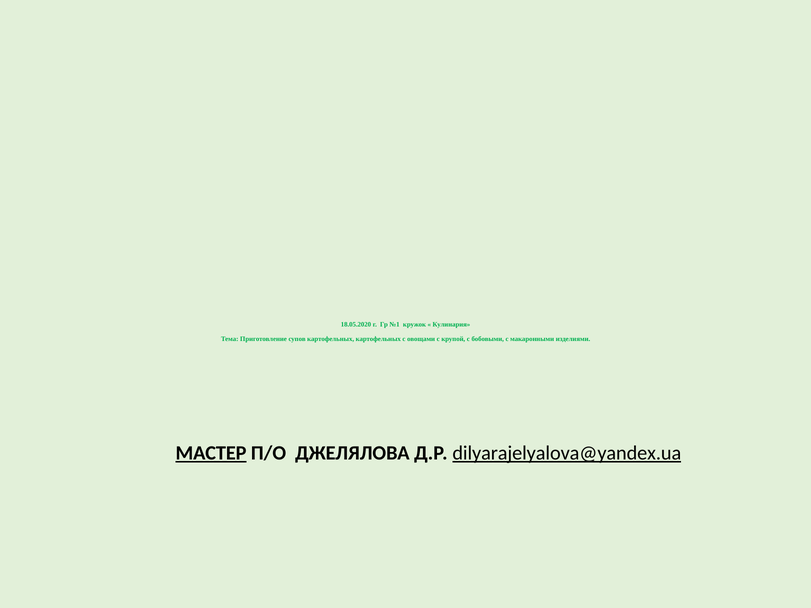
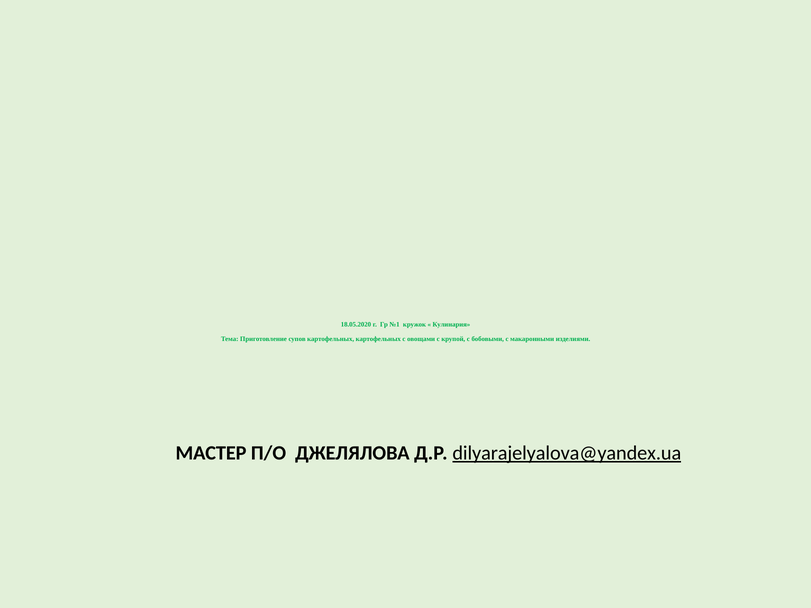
МАСТЕР underline: present -> none (211, 453)
